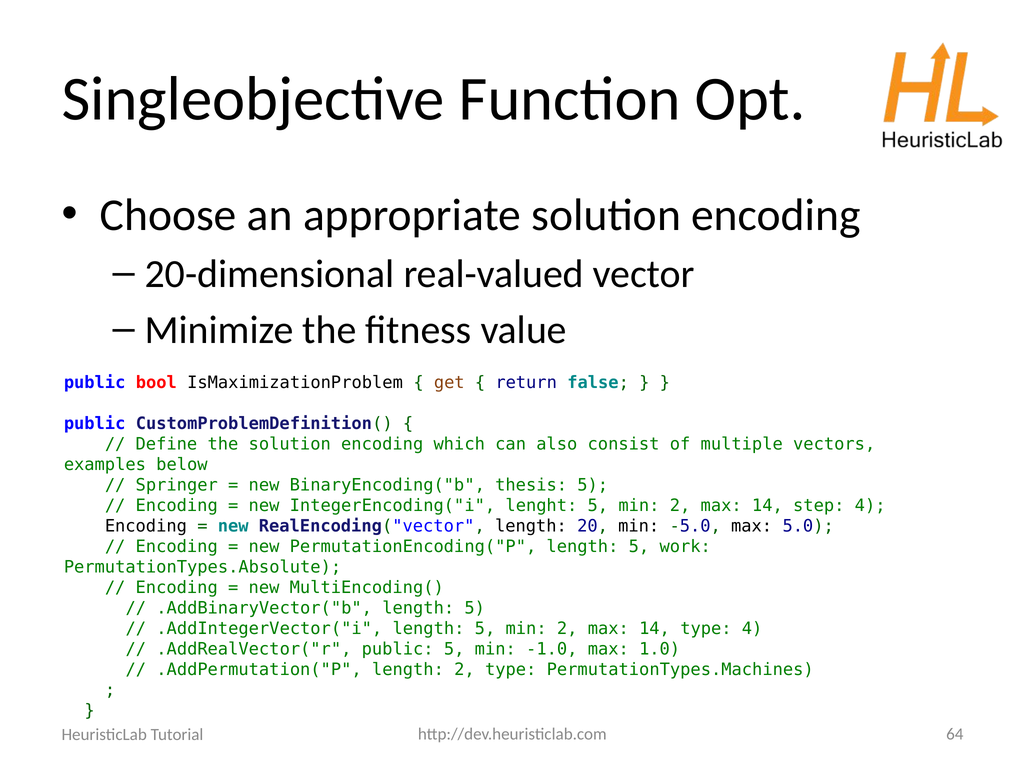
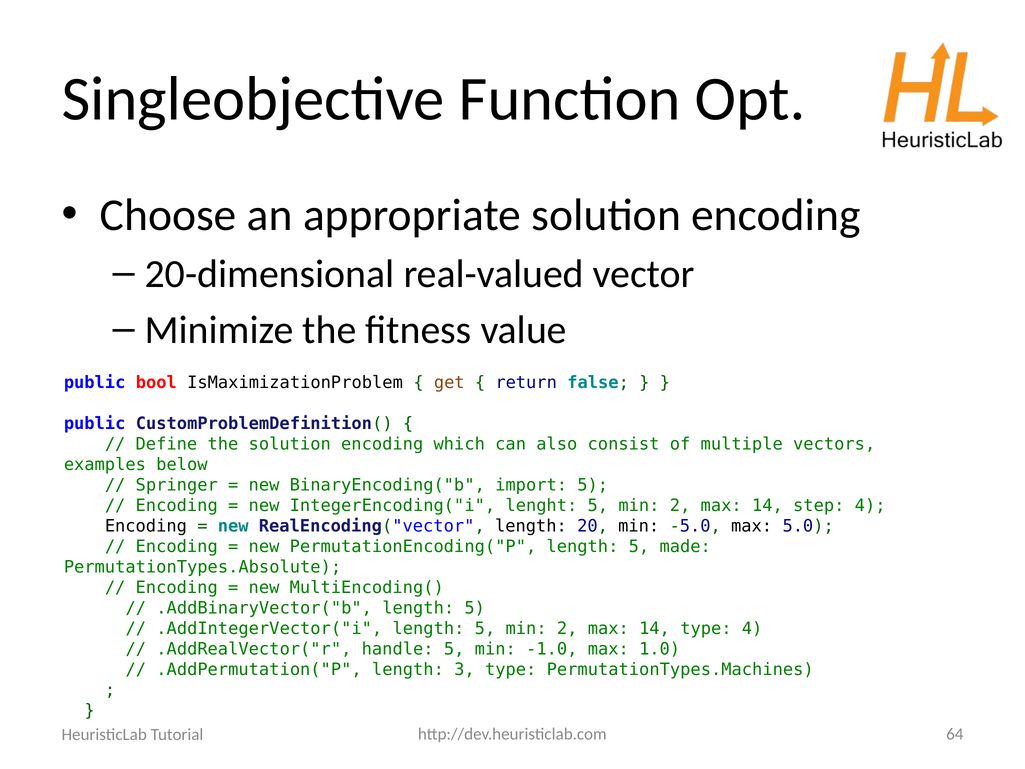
thesis: thesis -> import (531, 485)
work: work -> made (685, 546)
.AddRealVector("r public: public -> handle (398, 649)
length 2: 2 -> 3 (464, 669)
